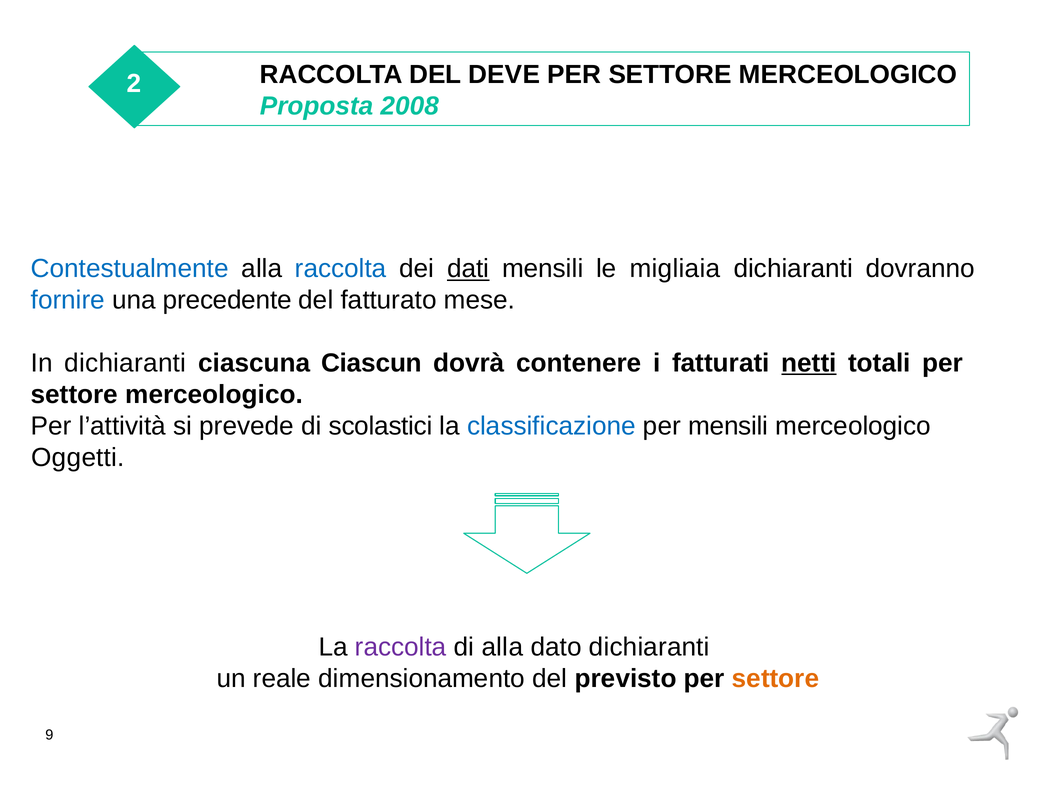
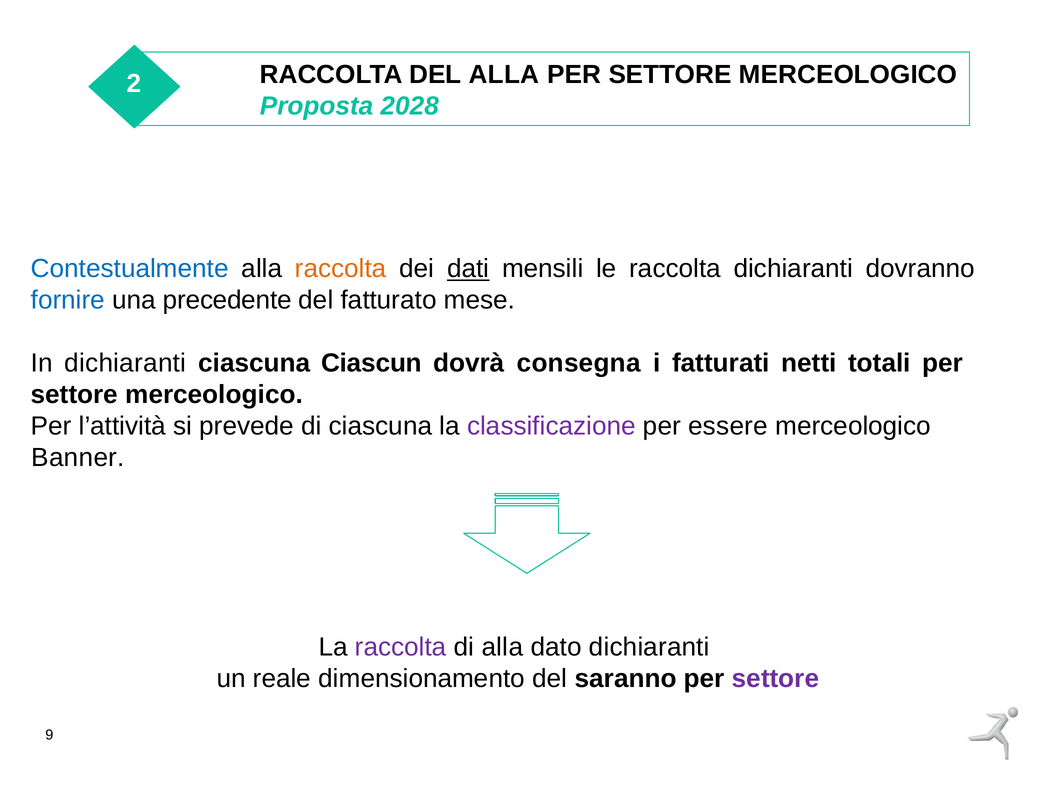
DEL DEVE: DEVE -> ALLA (504, 75)
2008: 2008 -> 2028 (410, 106)
raccolta colour: blue -> orange (341, 269)
le migliaia: migliaia -> raccolta (675, 269)
contenere: contenere -> consegna (579, 363)
netti underline: present -> none (809, 363)
di scolastici: scolastici -> ciascuna (381, 426)
classificazione colour: blue -> purple (551, 426)
per mensili: mensili -> essere (728, 426)
Oggetti: Oggetti -> Banner (78, 457)
previsto: previsto -> saranno (626, 678)
settore colour: orange -> purple (776, 678)
